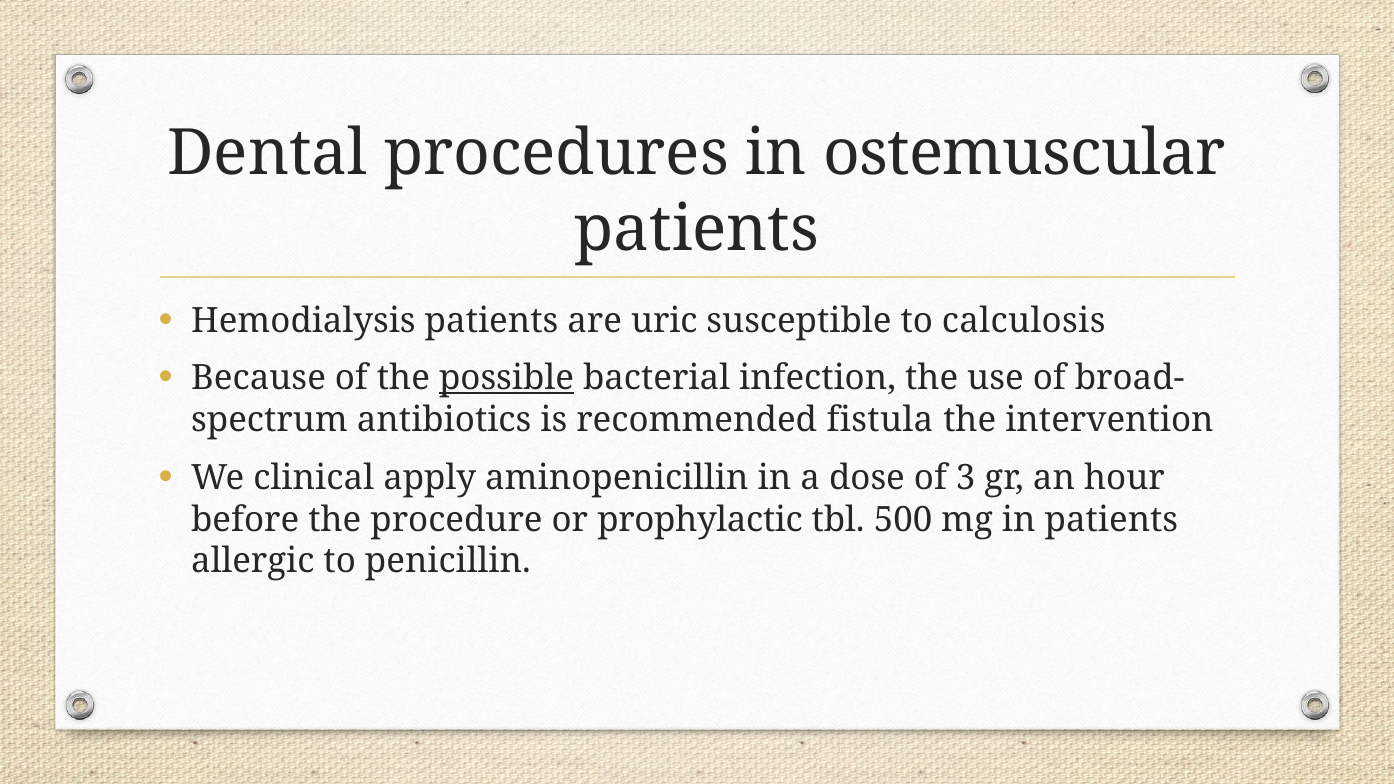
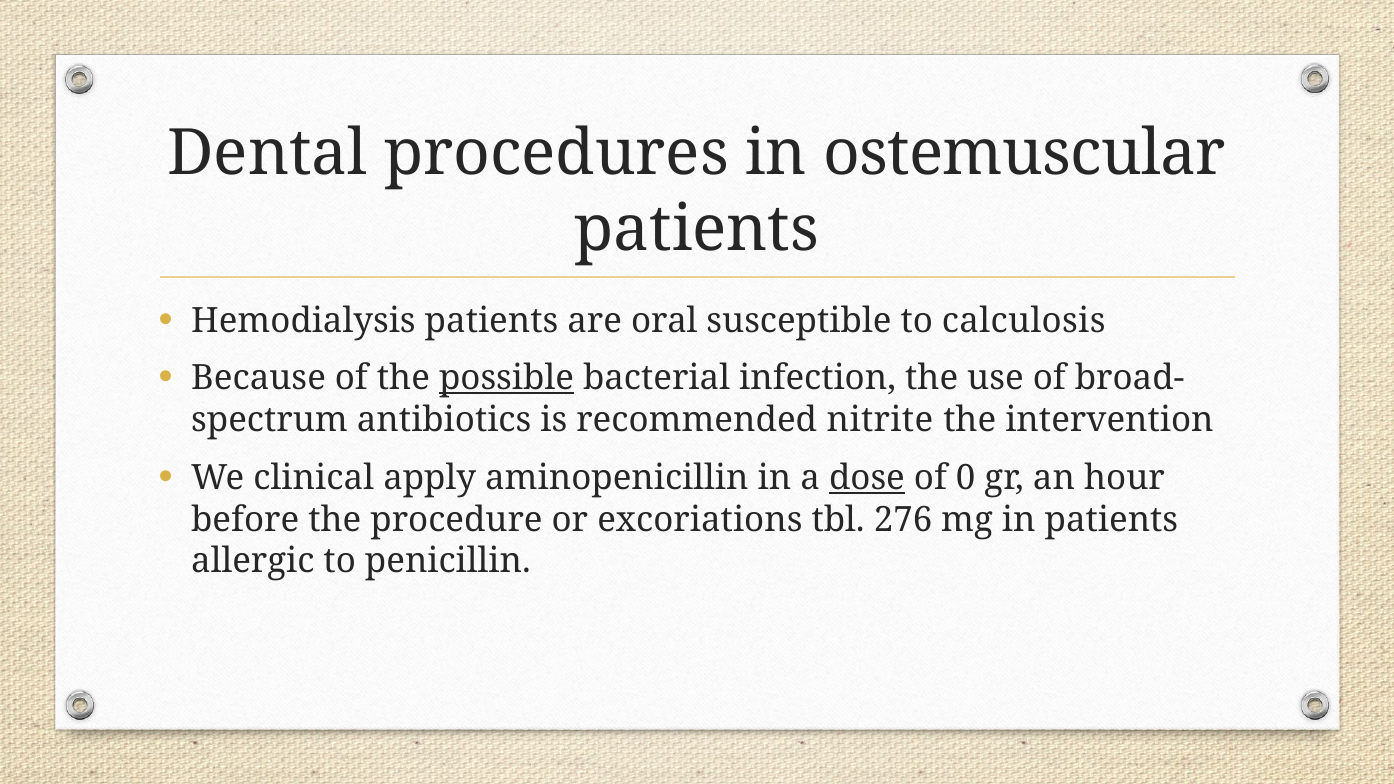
uric: uric -> oral (664, 321)
fistula: fistula -> nitrite (880, 420)
dose underline: none -> present (867, 478)
3: 3 -> 0 (966, 478)
prophylactic: prophylactic -> excoriations (700, 520)
500: 500 -> 276 (903, 520)
